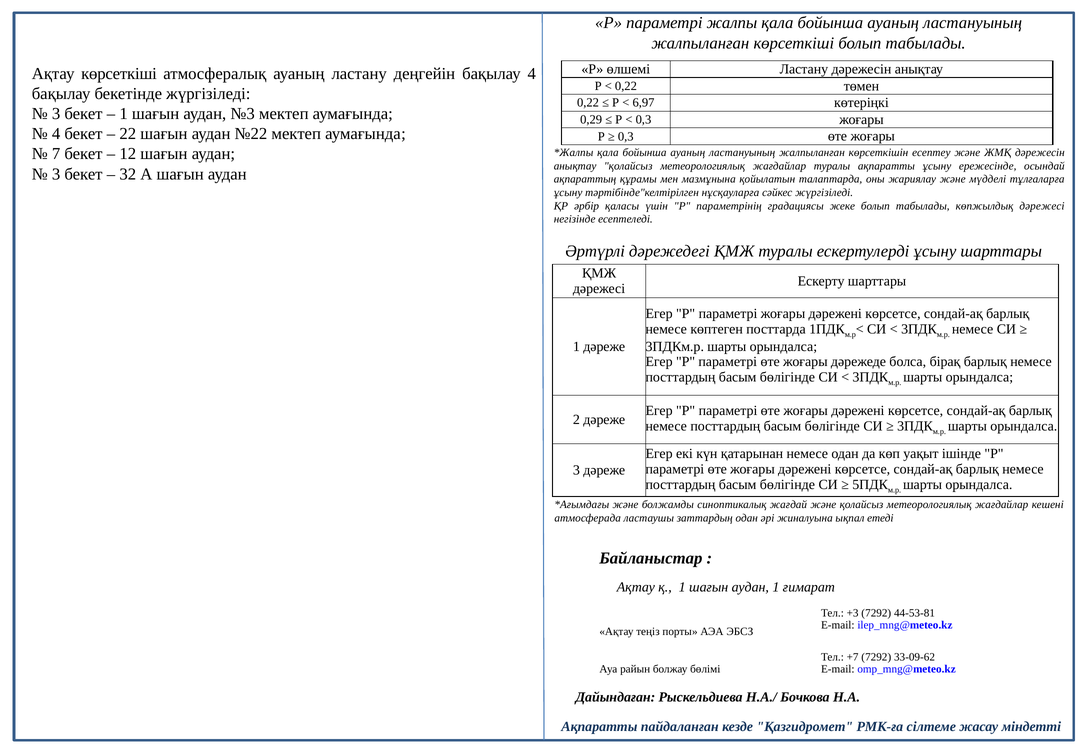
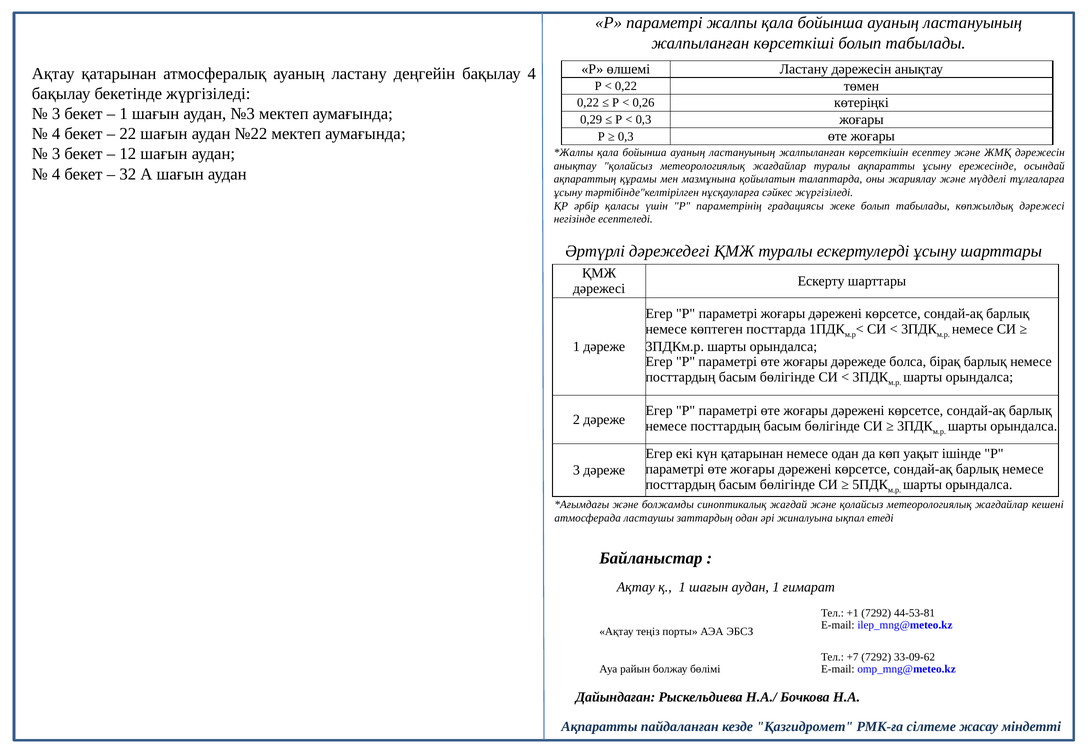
Ақтау көрсеткіші: көрсеткіші -> қатарынан (119, 74)
6,97: 6,97 -> 0,26 (644, 103)
7: 7 -> 3 (56, 154)
3: 3 -> 4 (56, 174)
+3: +3 -> +1 (853, 613)
